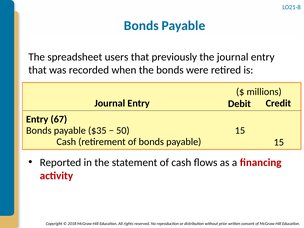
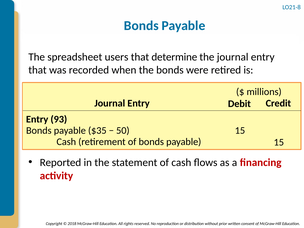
previously: previously -> determine (174, 57)
67: 67 -> 93 (59, 119)
